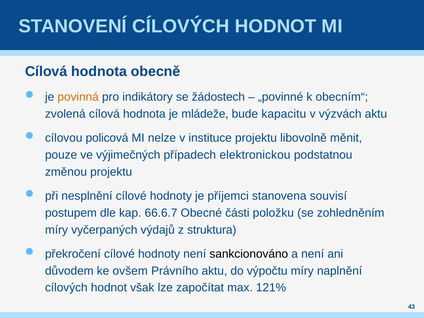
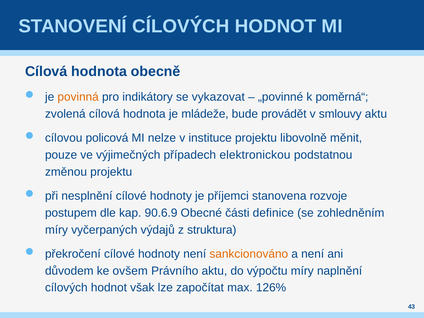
žádostech: žádostech -> vykazovat (218, 97)
obecním“: obecním“ -> poměrná“ (342, 97)
kapacitu: kapacitu -> provádět (284, 114)
výzvách: výzvách -> smlouvy (340, 114)
souvisí: souvisí -> rozvoje (328, 196)
66.6.7: 66.6.7 -> 90.6.9 (161, 213)
položku: položku -> definice (273, 213)
sankcionováno colour: black -> orange (249, 254)
121%: 121% -> 126% (271, 288)
